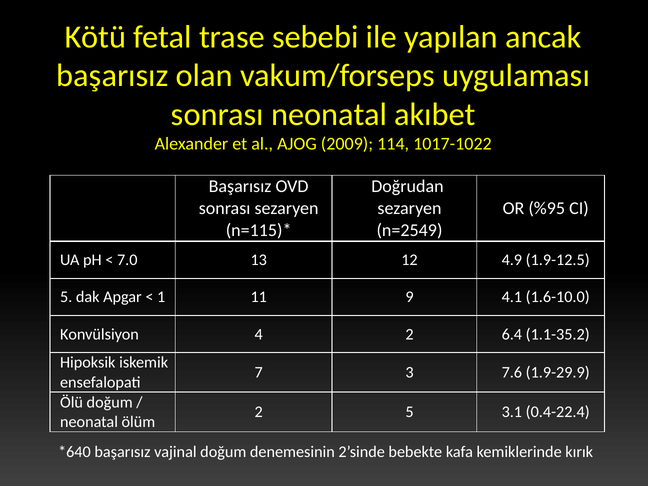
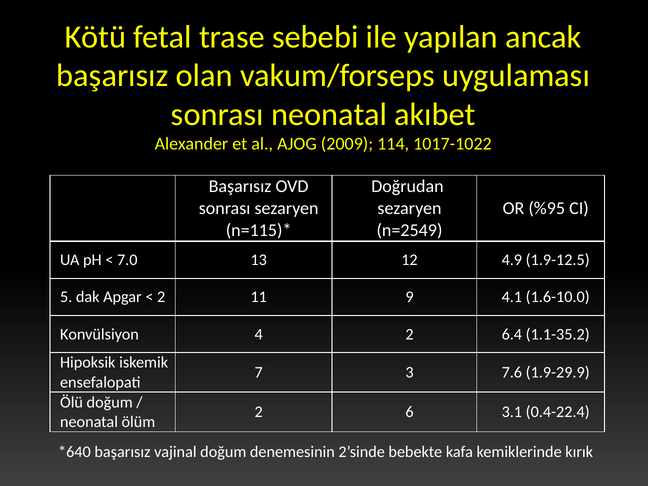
1: 1 -> 2 (161, 297)
2 5: 5 -> 6 (410, 412)
